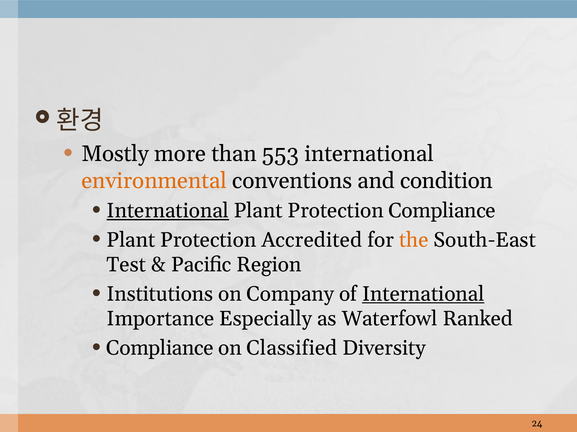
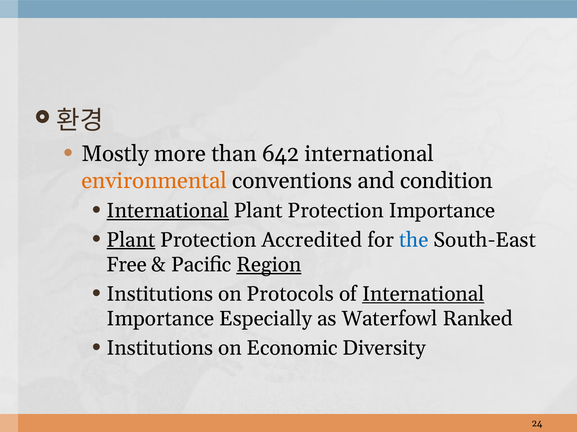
553: 553 -> 642 (281, 154)
Protection Compliance: Compliance -> Importance (442, 211)
Plant underline: none -> present (131, 240)
the colour: orange -> blue (414, 240)
Test: Test -> Free (126, 265)
Region underline: none -> present (269, 265)
Company: Company -> Protocols (290, 294)
Compliance: Compliance -> Institutions (160, 349)
Classified: Classified -> Economic (292, 349)
